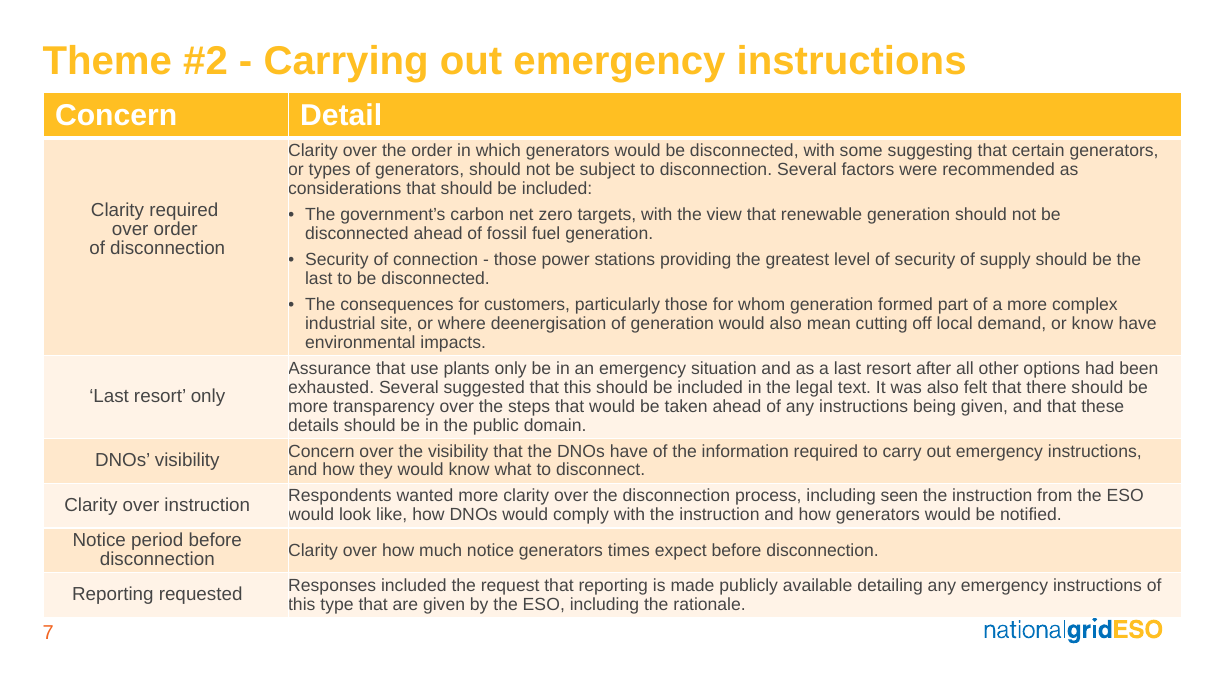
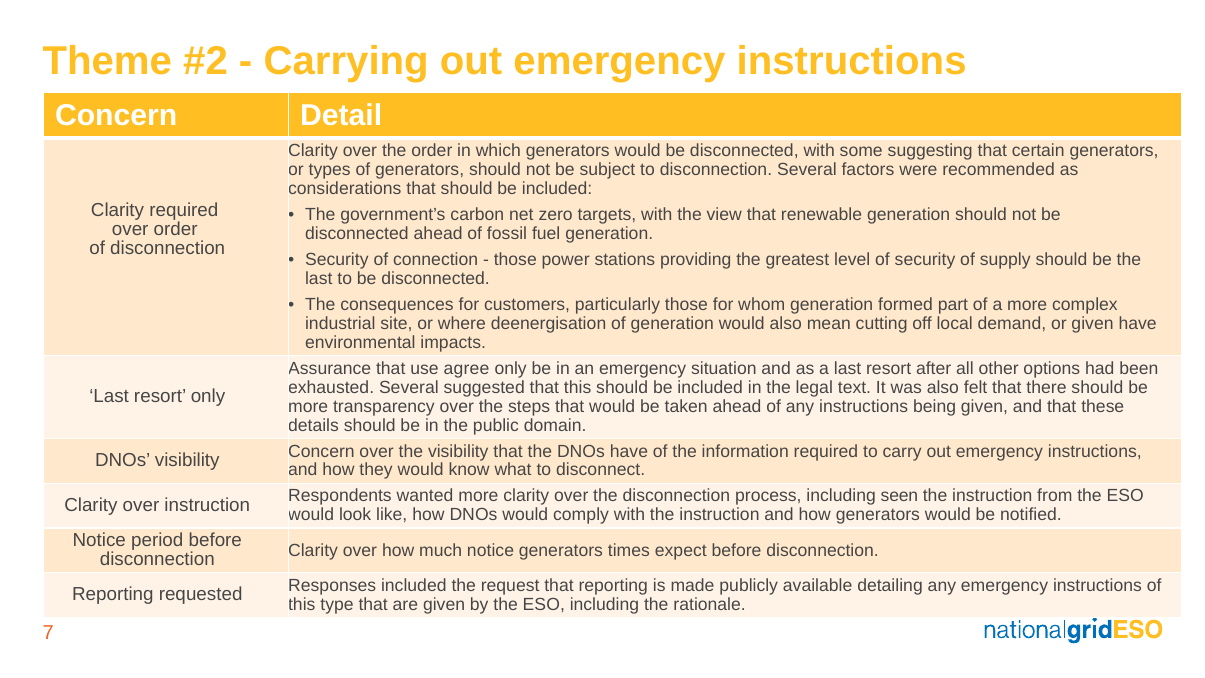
or know: know -> given (1093, 324)
plants: plants -> agree (467, 369)
